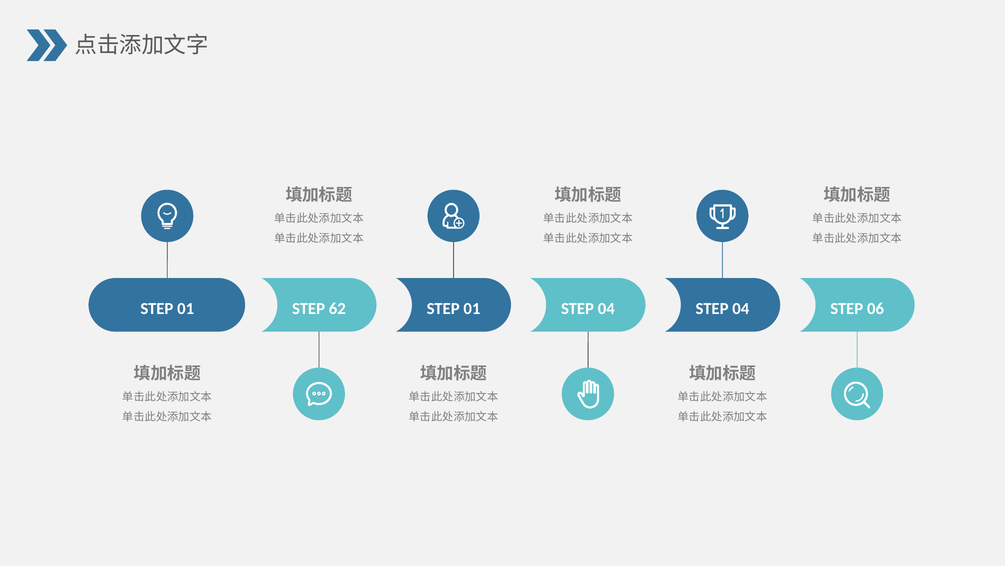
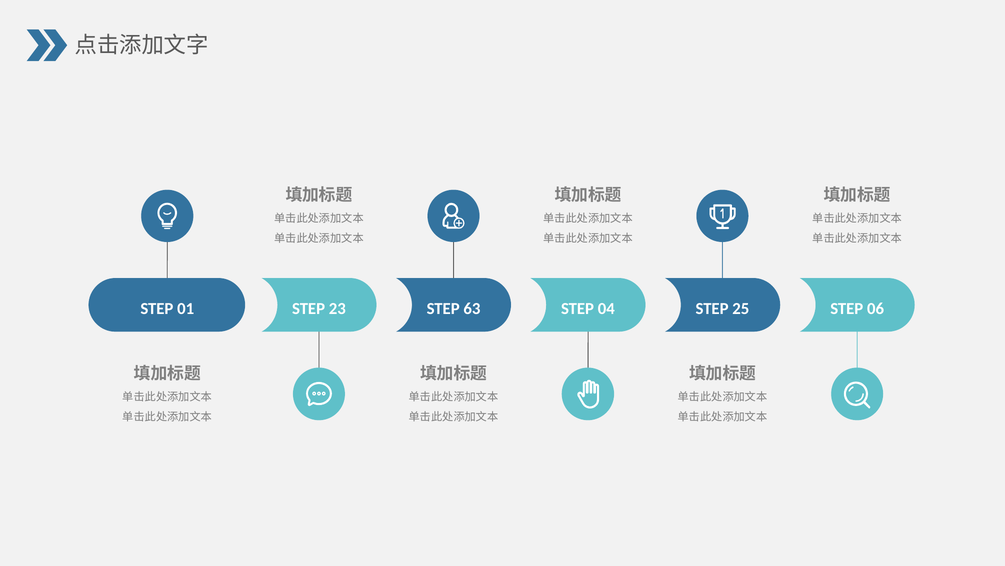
62: 62 -> 23 (337, 308)
01: 01 -> 63 (472, 308)
04 STEP 04: 04 -> 25 (741, 308)
